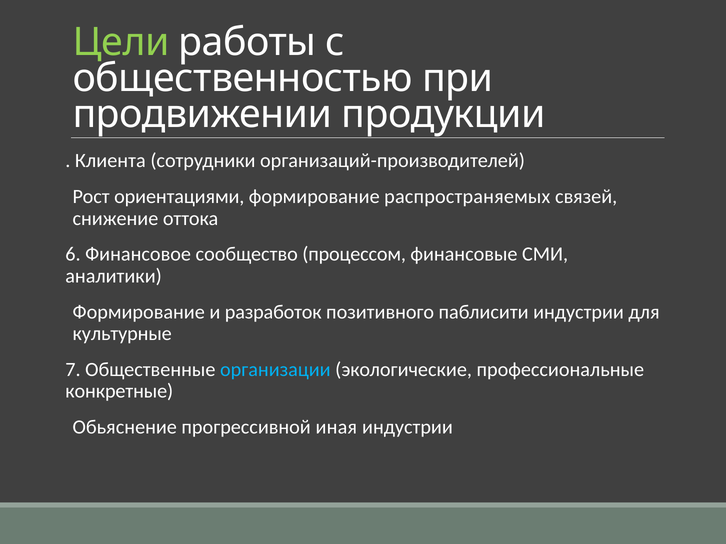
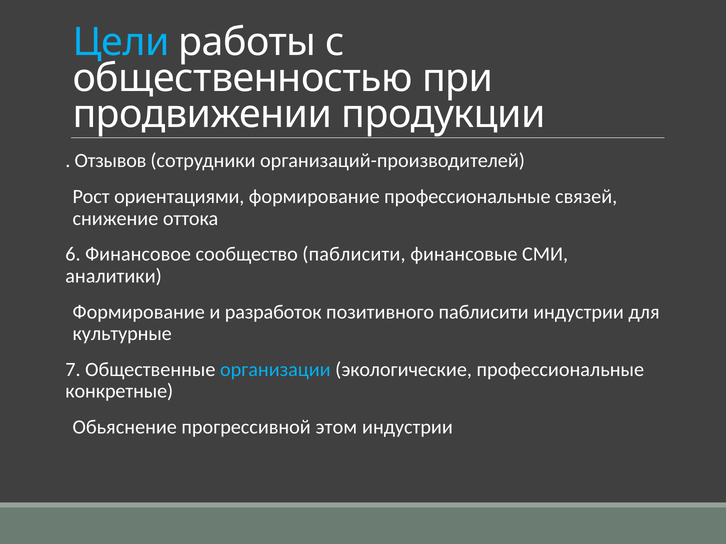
Цели colour: light green -> light blue (121, 42)
Клиента: Клиента -> Отзывов (110, 161)
формирование распространяемых: распространяемых -> профессиональные (467, 197)
сообщество процессом: процессом -> паблисити (354, 255)
иная: иная -> этом (336, 428)
